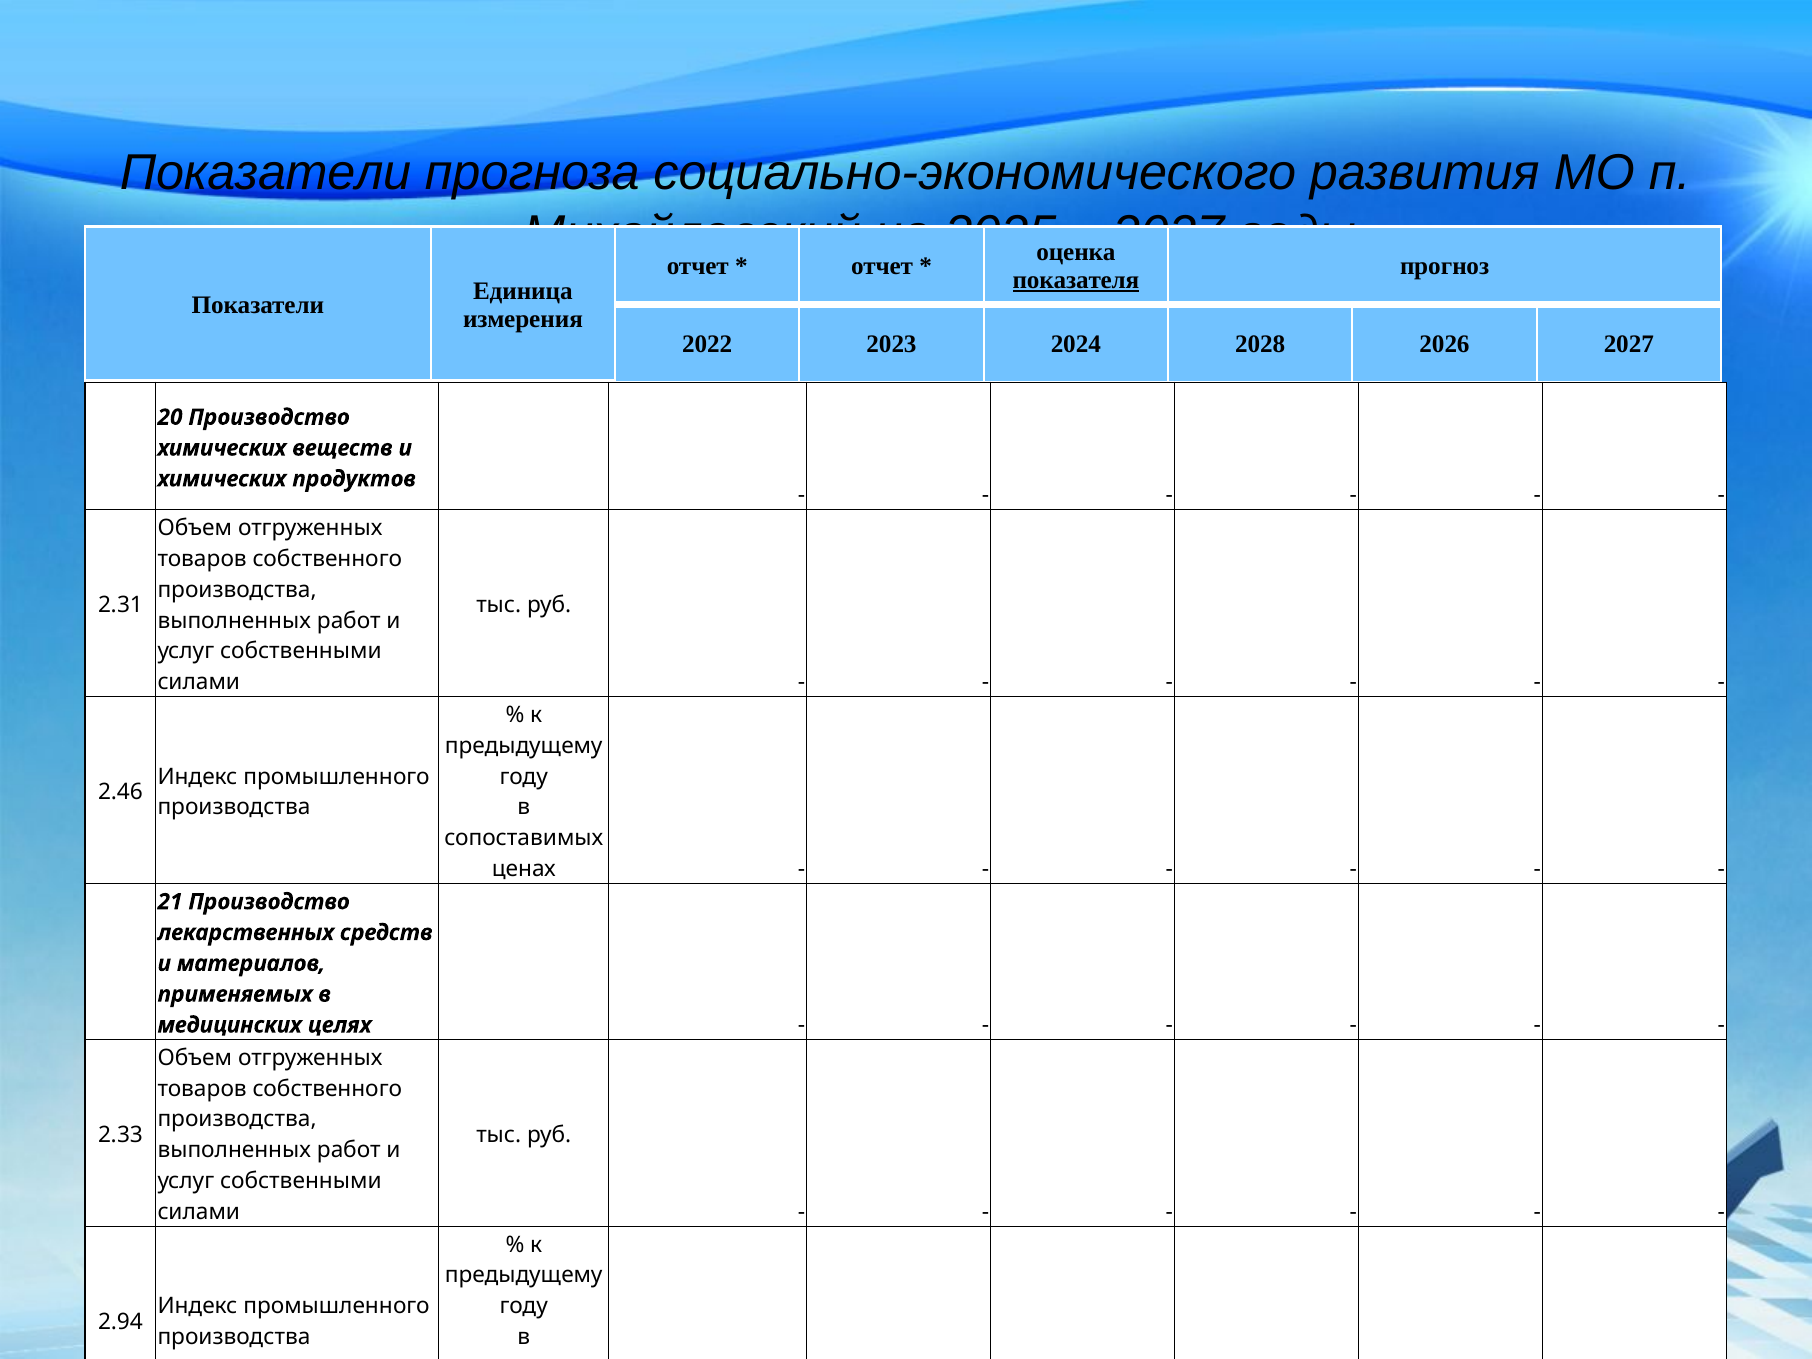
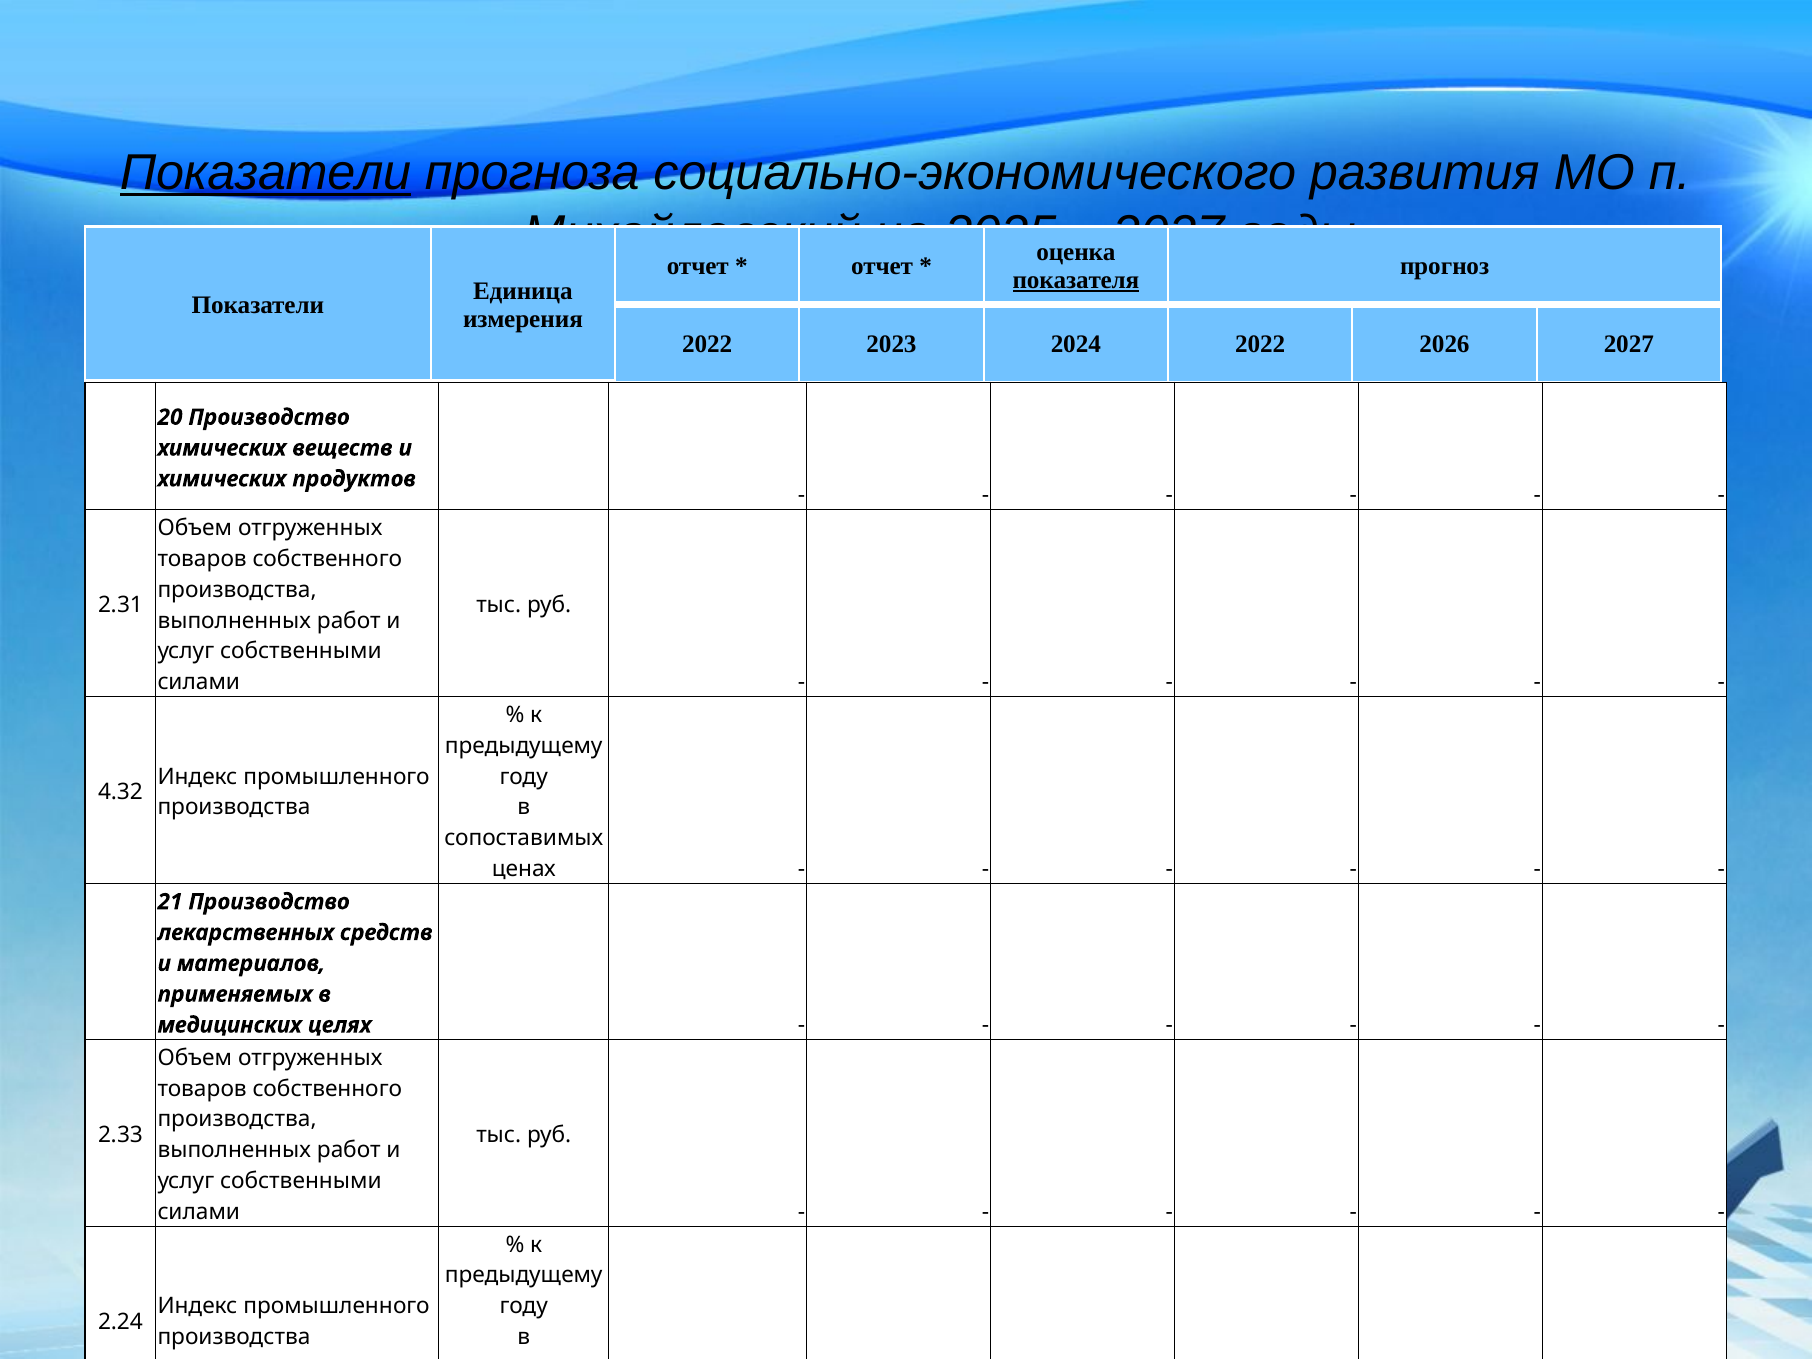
Показатели underline: none -> present (266, 173)
2024 2028: 2028 -> 2022 (1260, 344)
2.46: 2.46 -> 4.32 (120, 792)
2.94: 2.94 -> 2.24 (120, 1322)
